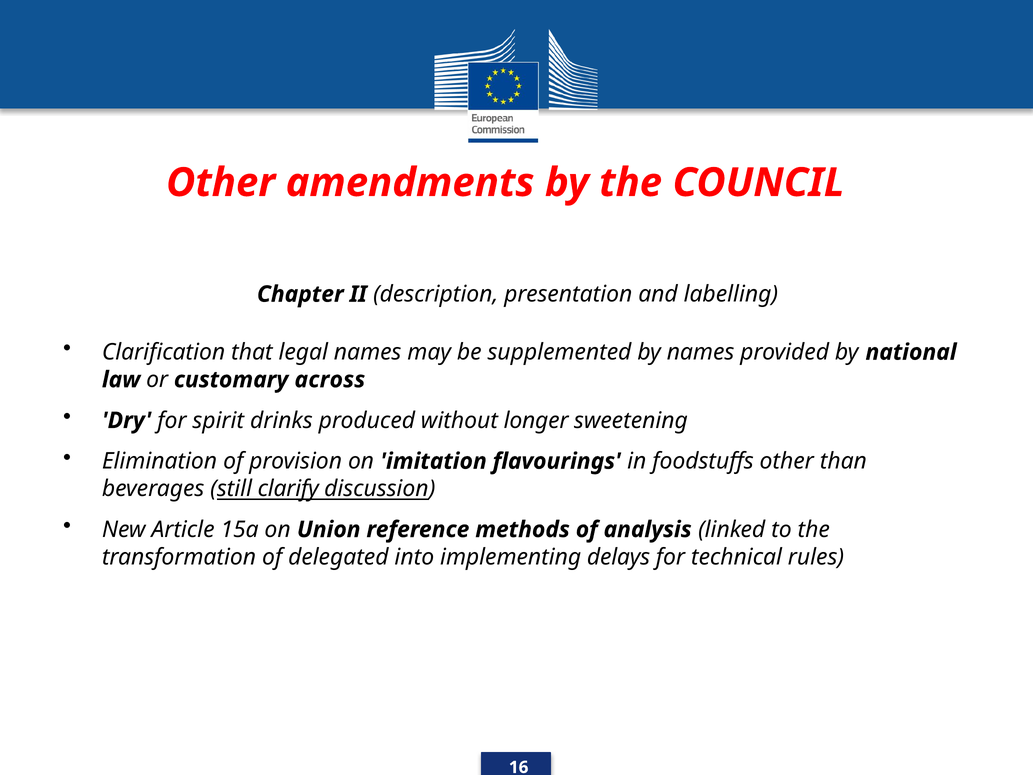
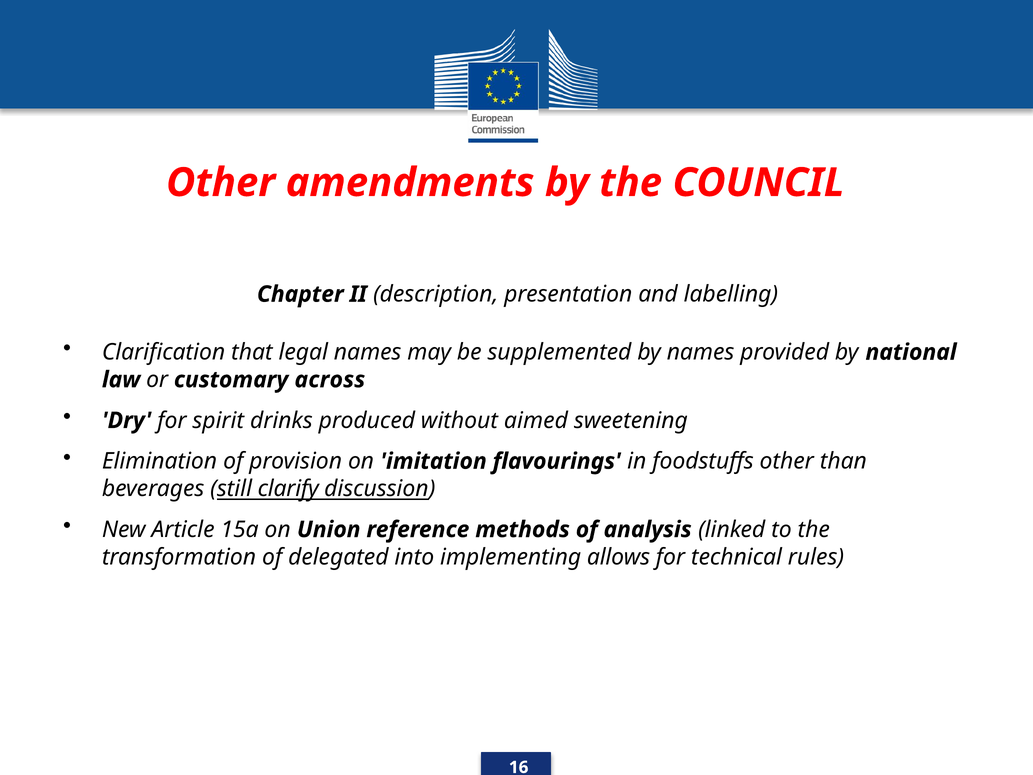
longer: longer -> aimed (536, 420)
delays: delays -> allows (619, 557)
